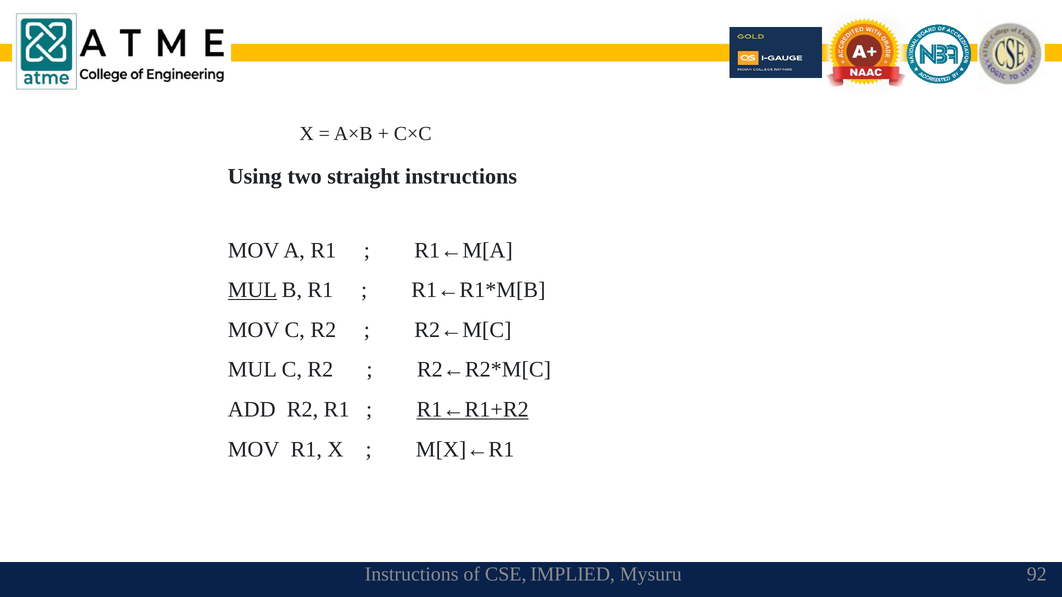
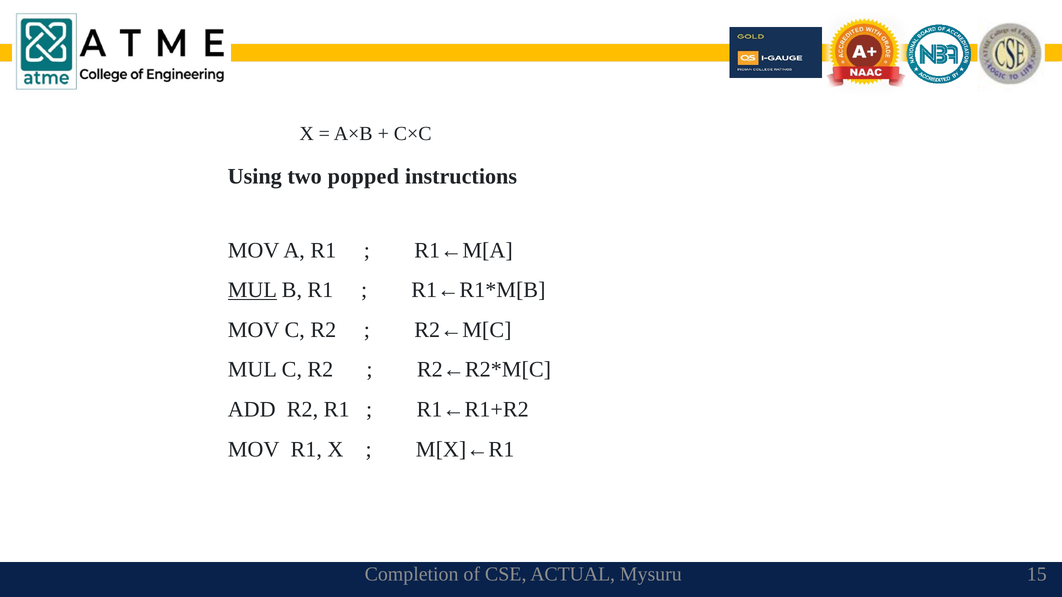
straight: straight -> popped (363, 177)
R1←R1+R2 underline: present -> none (473, 410)
Instructions: Instructions -> Completion (412, 574)
IMPLIED: IMPLIED -> ACTUAL (573, 574)
92: 92 -> 15 (1037, 575)
